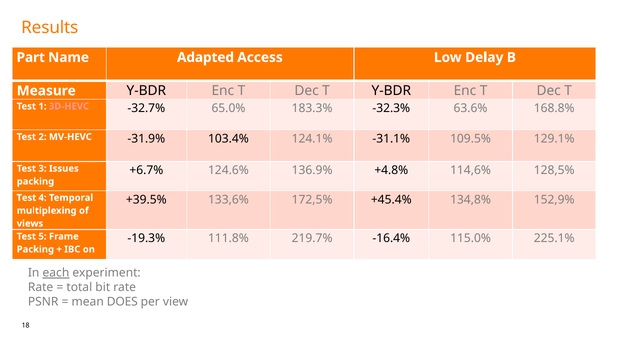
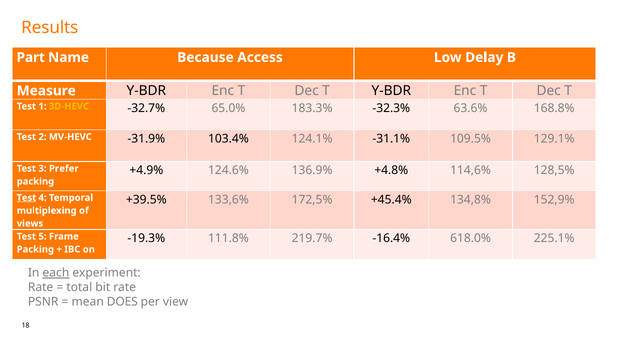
Adapted: Adapted -> Because (205, 57)
3D-HEVC colour: pink -> yellow (69, 106)
Issues: Issues -> Prefer (64, 168)
+6.7%: +6.7% -> +4.9% (146, 170)
Test underline: none -> present (26, 198)
115.0%: 115.0% -> 618.0% (471, 238)
